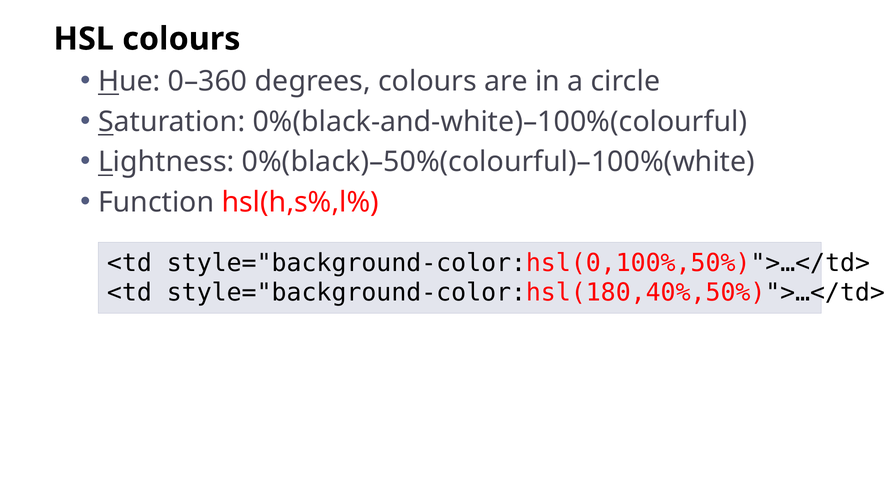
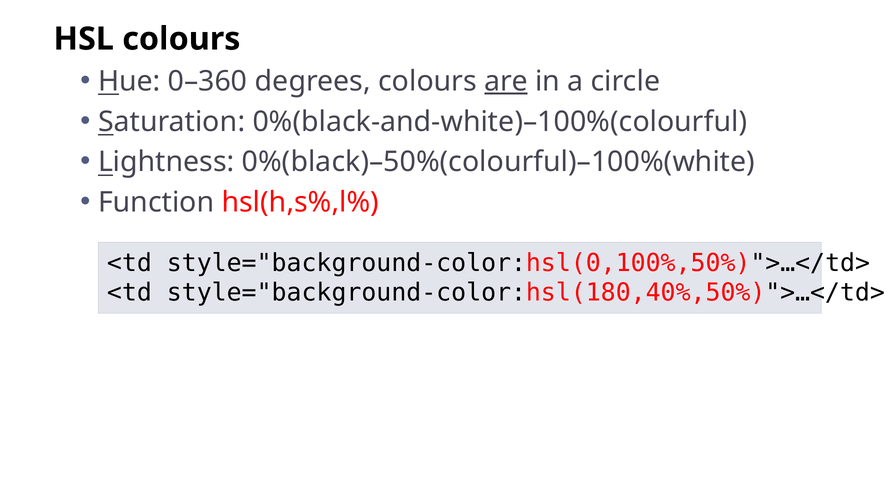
are underline: none -> present (506, 81)
